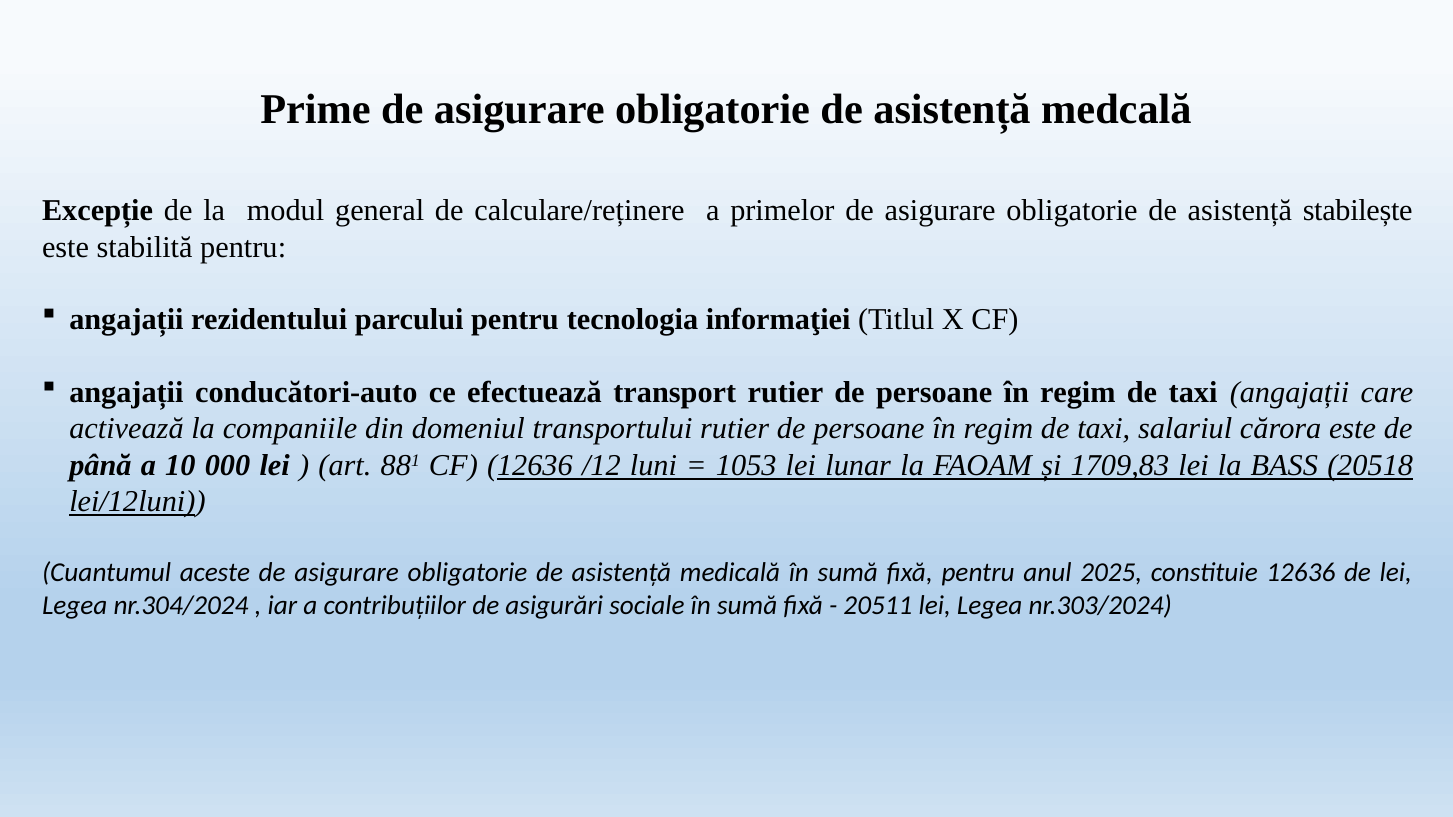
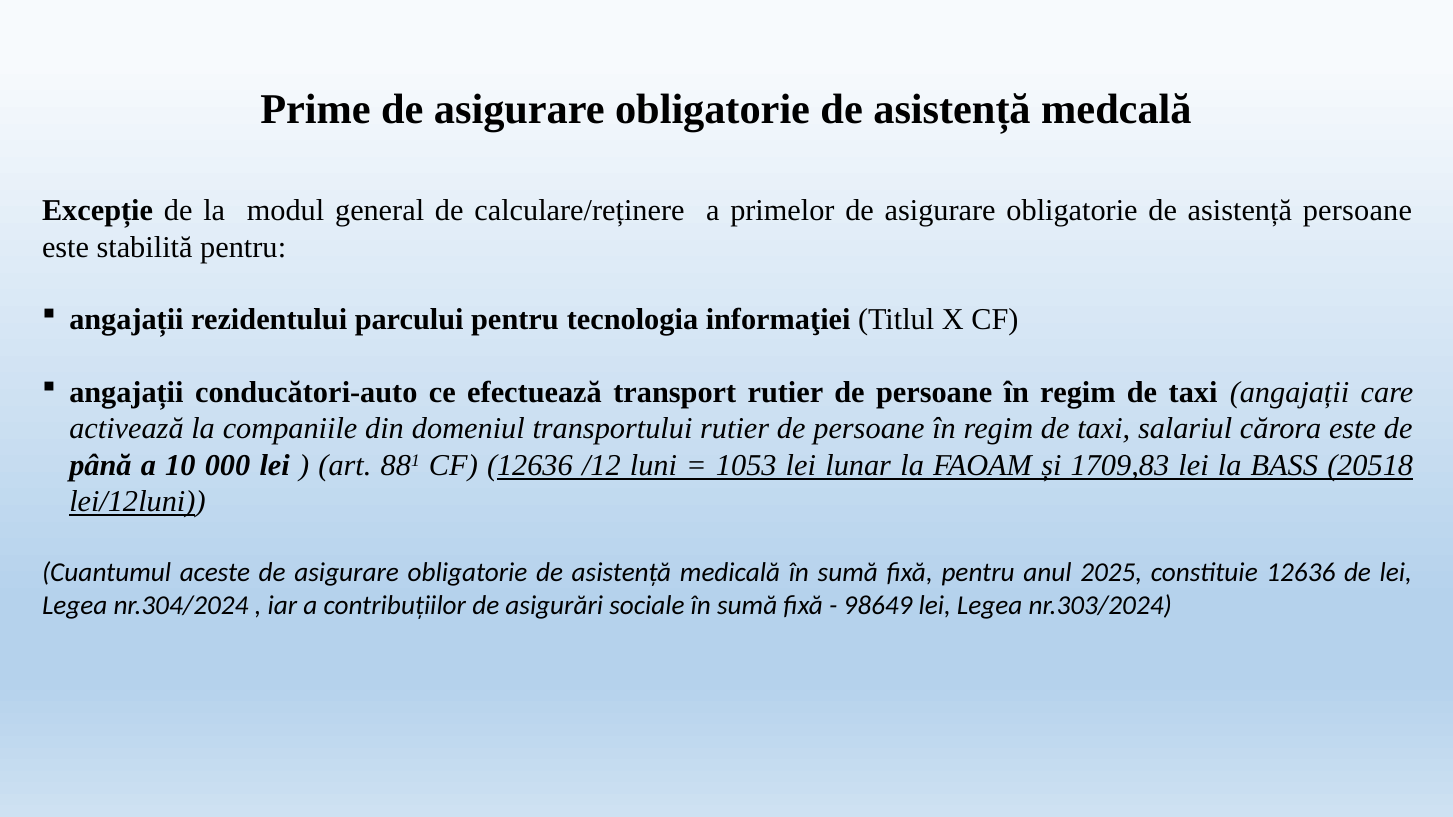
asistență stabilește: stabilește -> persoane (1357, 211)
20511: 20511 -> 98649 (878, 605)
